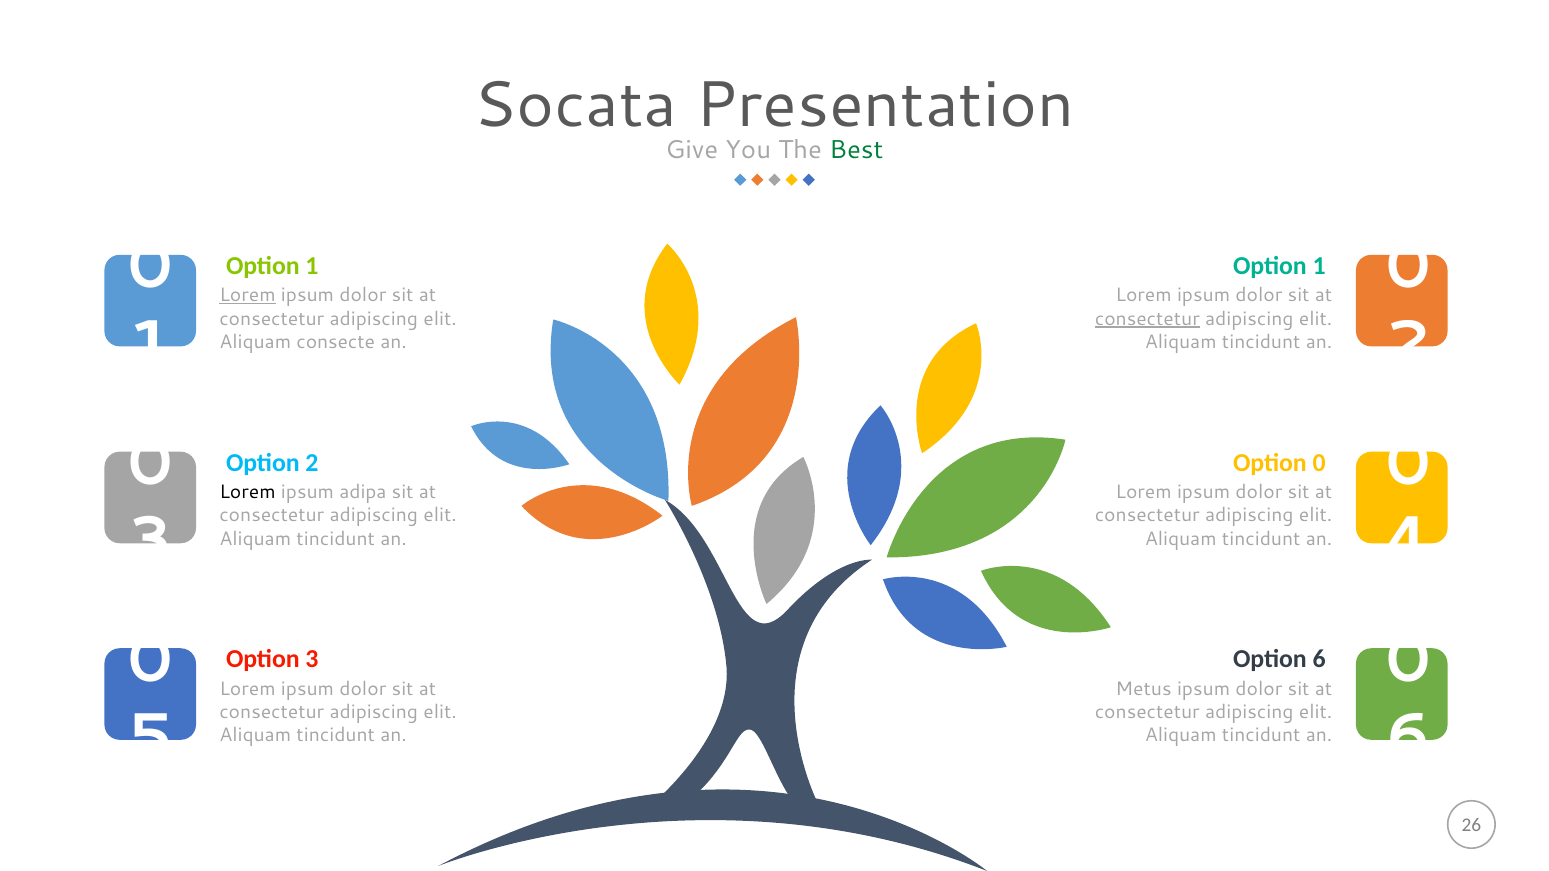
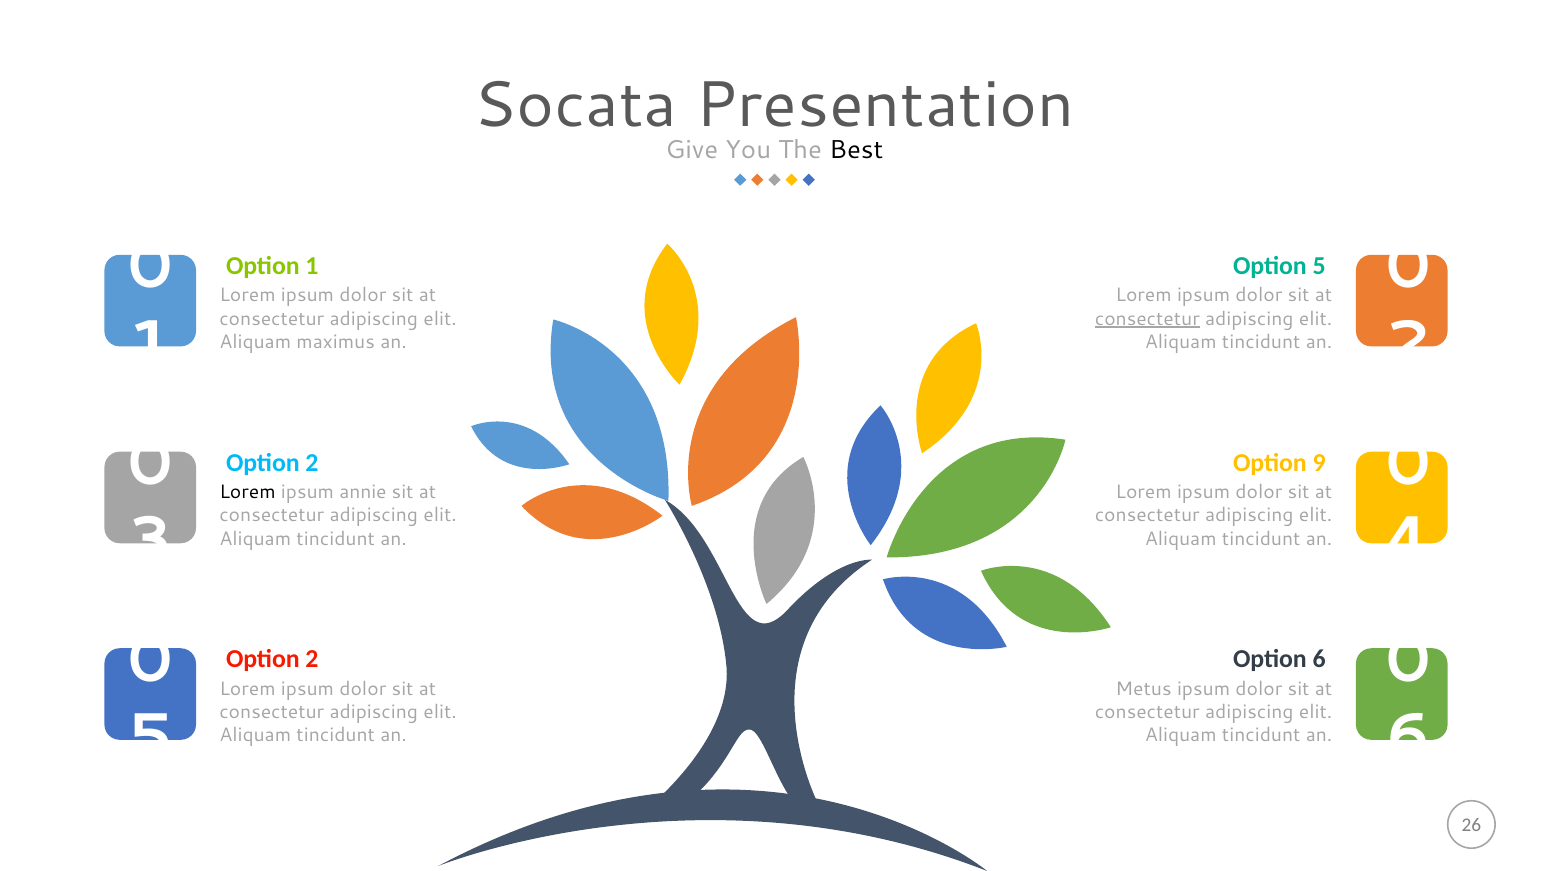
Best colour: green -> black (856, 150)
1: 1 -> 5 (1319, 266)
Lorem underline: present -> none (248, 296)
consecte: consecte -> maximus (336, 342)
Option 0: 0 -> 9 (1319, 463)
adipa: adipa -> annie (363, 493)
3: 3 -> 2 (312, 659)
